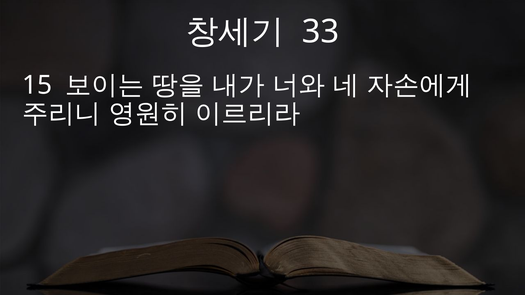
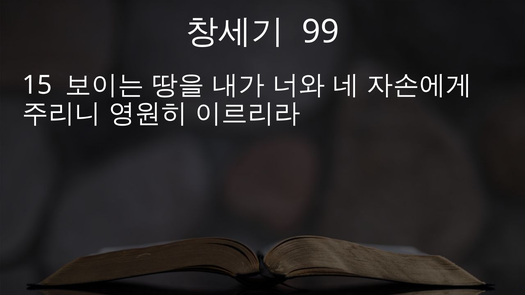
33: 33 -> 99 (321, 32)
